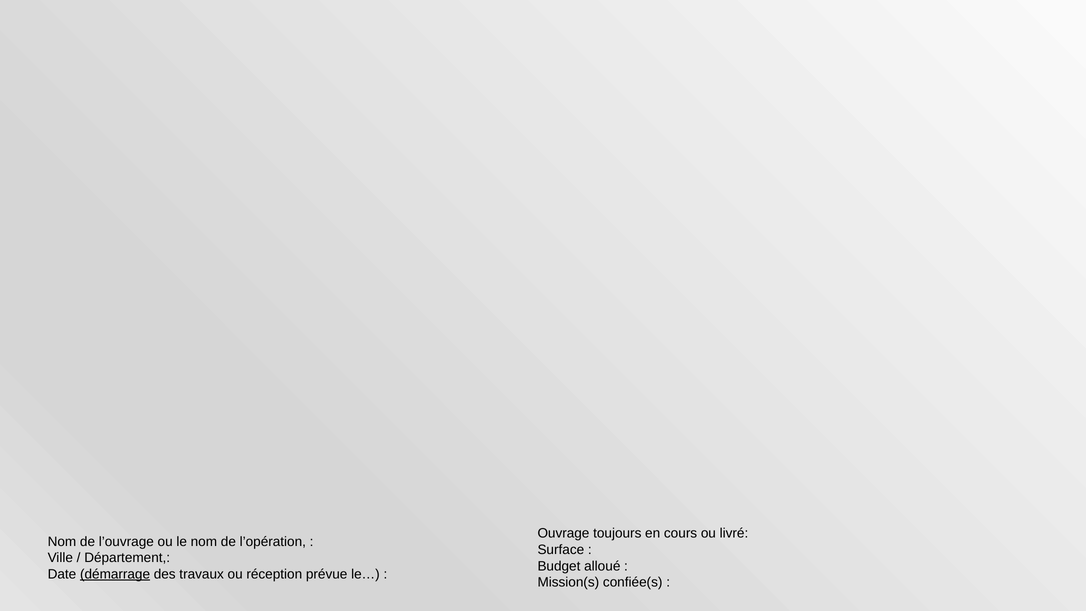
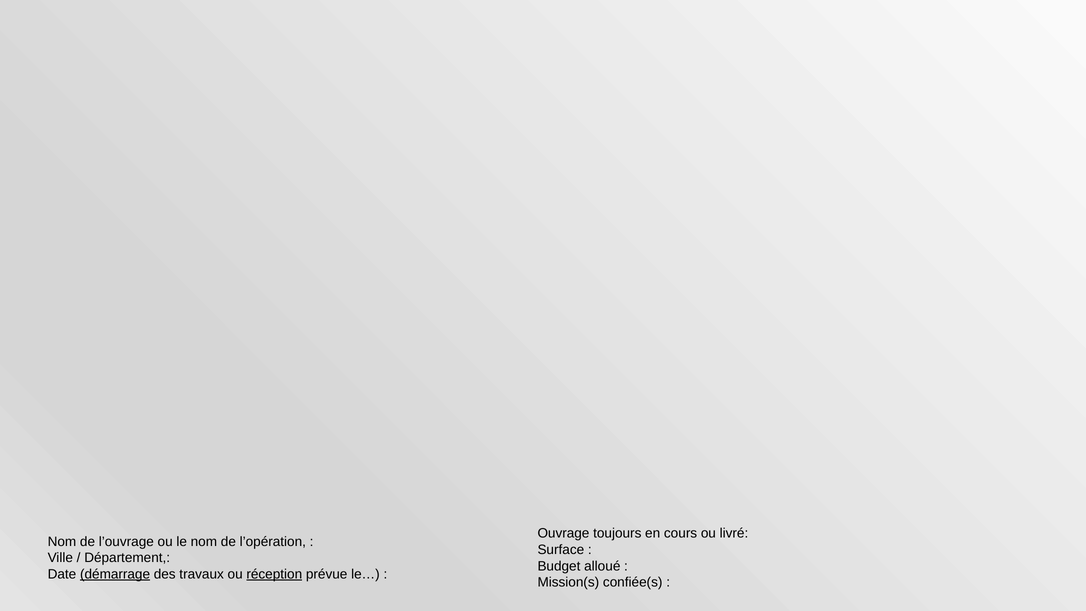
réception underline: none -> present (274, 574)
